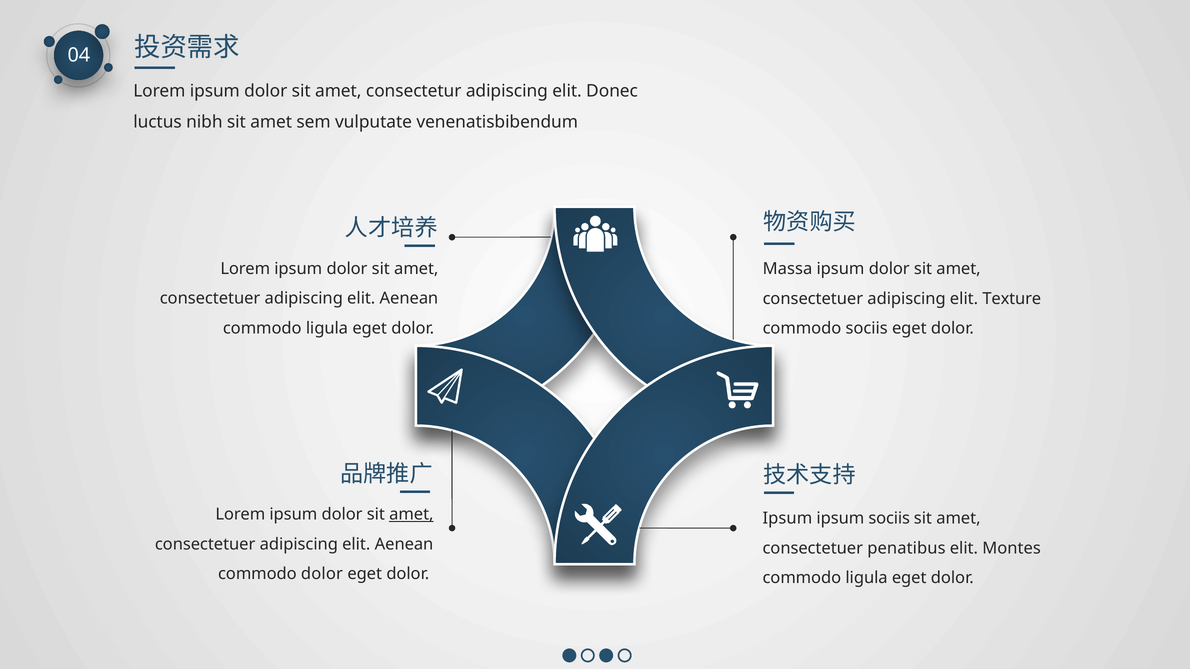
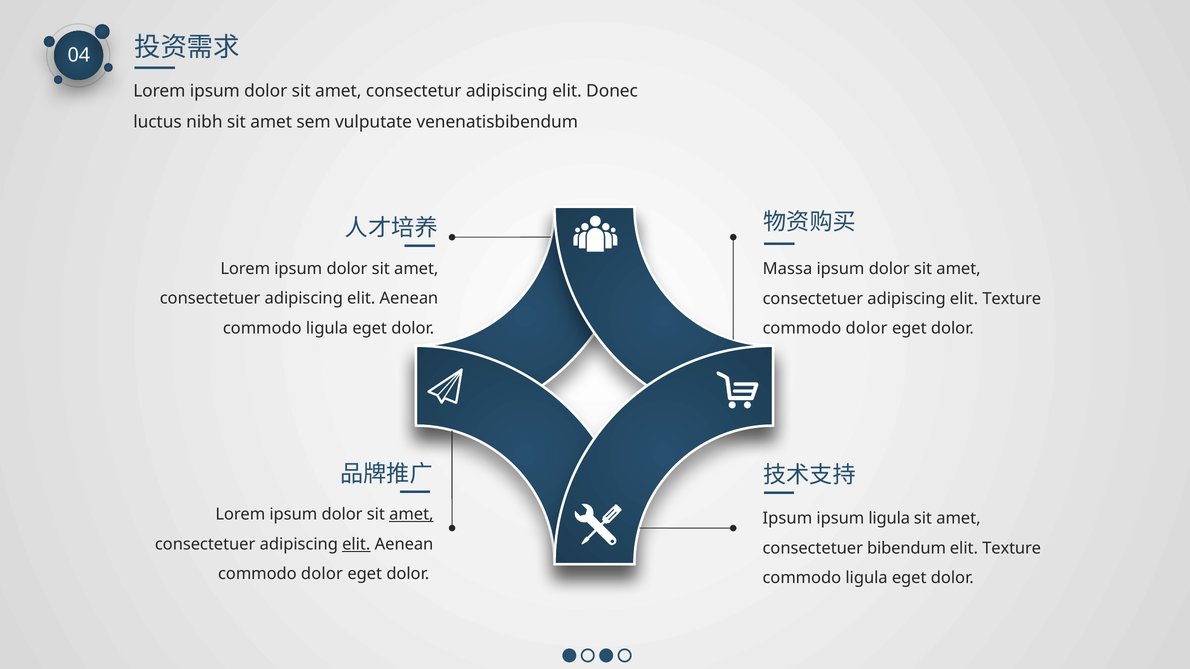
sociis: sociis -> dolor (867, 329)
ipsum sociis: sociis -> ligula (889, 519)
elit underline: none -> present (356, 544)
penatibus: penatibus -> bibendum (907, 549)
Montes: Montes -> Texture (1012, 549)
